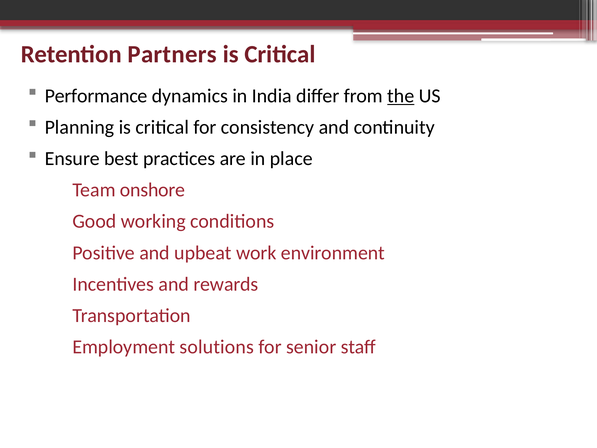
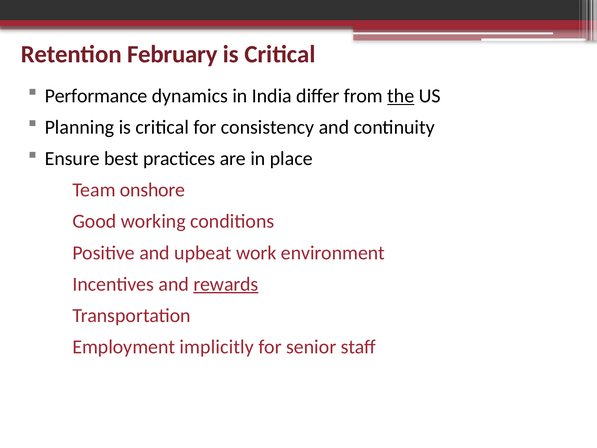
Partners: Partners -> February (172, 54)
rewards underline: none -> present (226, 284)
solutions: solutions -> implicitly (217, 347)
